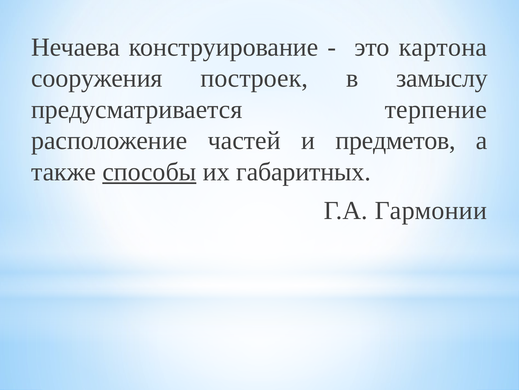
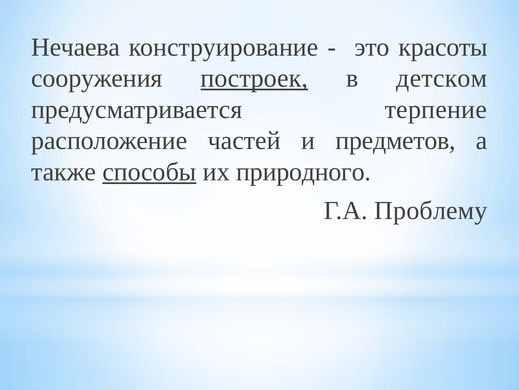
картона: картона -> красоты (443, 47)
построек underline: none -> present (254, 78)
замыслу: замыслу -> детском (442, 78)
габаритных: габаритных -> природного (304, 172)
Гармонии: Гармонии -> Проблему (431, 210)
